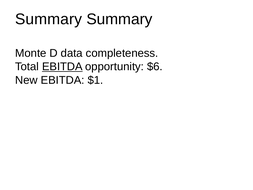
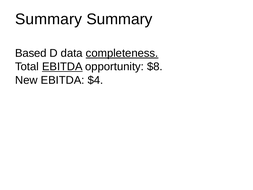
Monte: Monte -> Based (31, 53)
completeness underline: none -> present (122, 53)
$6: $6 -> $8 (155, 67)
$1: $1 -> $4 (95, 80)
